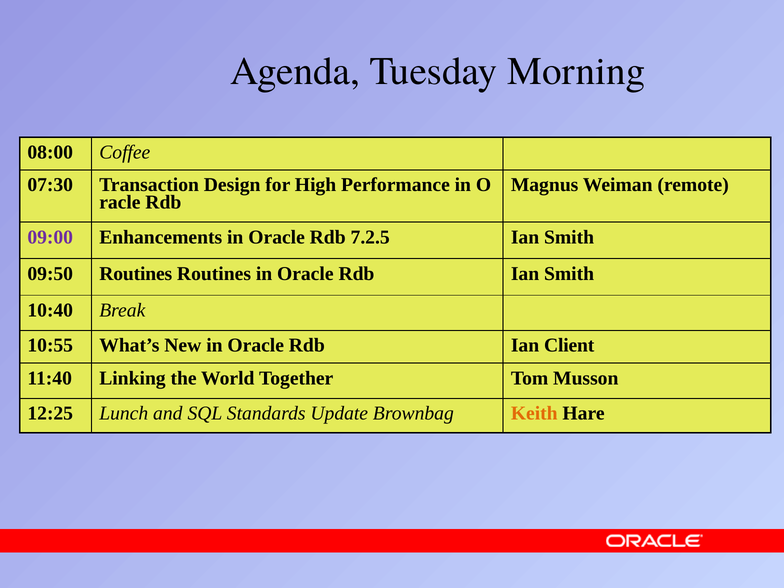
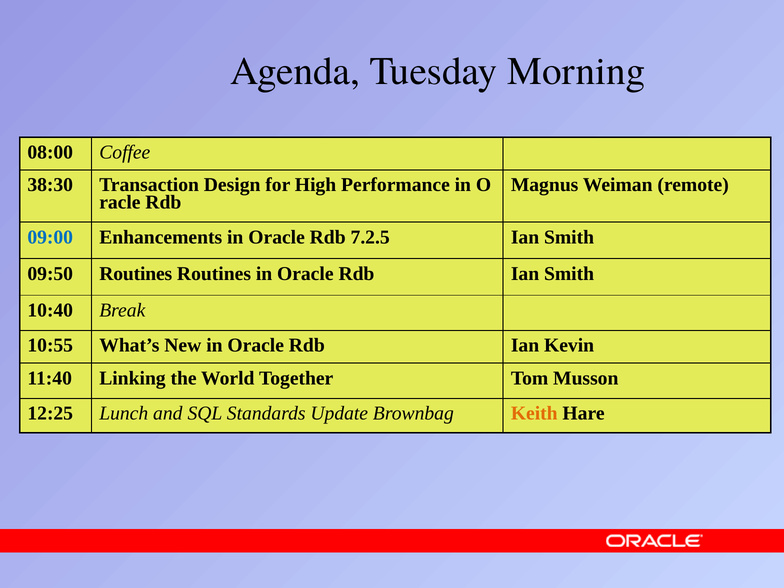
07:30: 07:30 -> 38:30 (50, 185)
09:00 colour: purple -> blue (50, 237)
Client: Client -> Kevin (569, 345)
